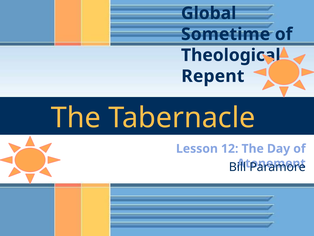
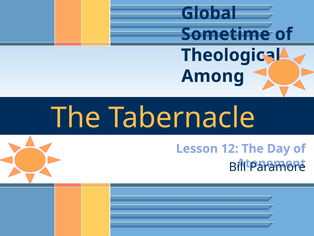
Repent: Repent -> Among (213, 76)
